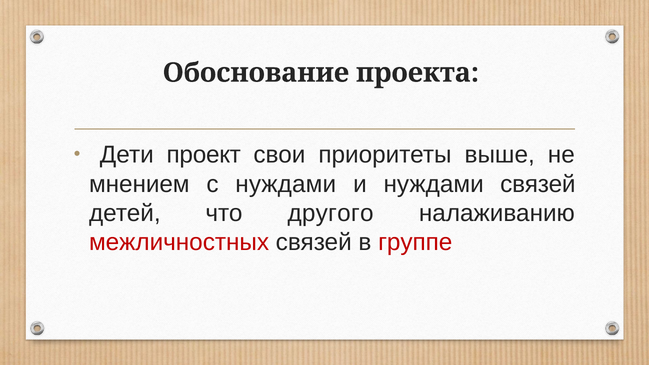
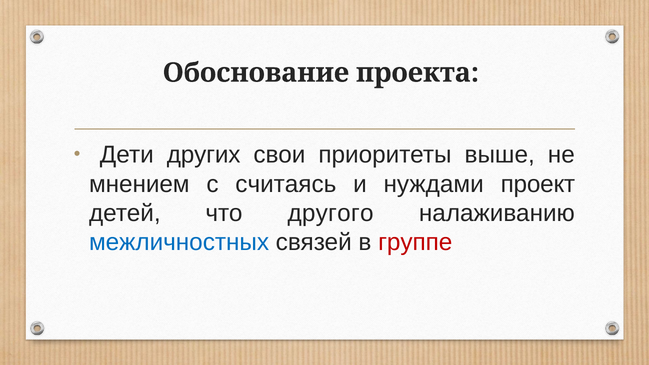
проект: проект -> других (204, 155)
с нуждами: нуждами -> считаясь (286, 184)
нуждами связей: связей -> проект (538, 184)
межличностных colour: red -> blue (179, 242)
